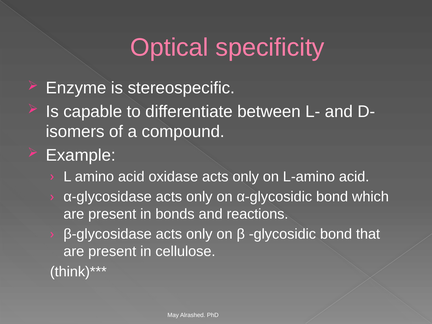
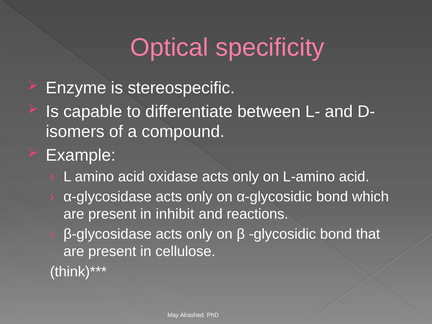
bonds: bonds -> inhibit (175, 214)
